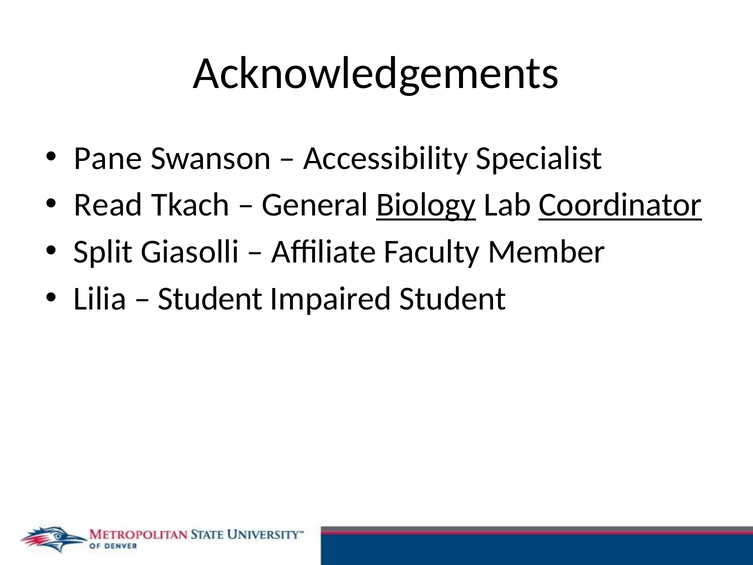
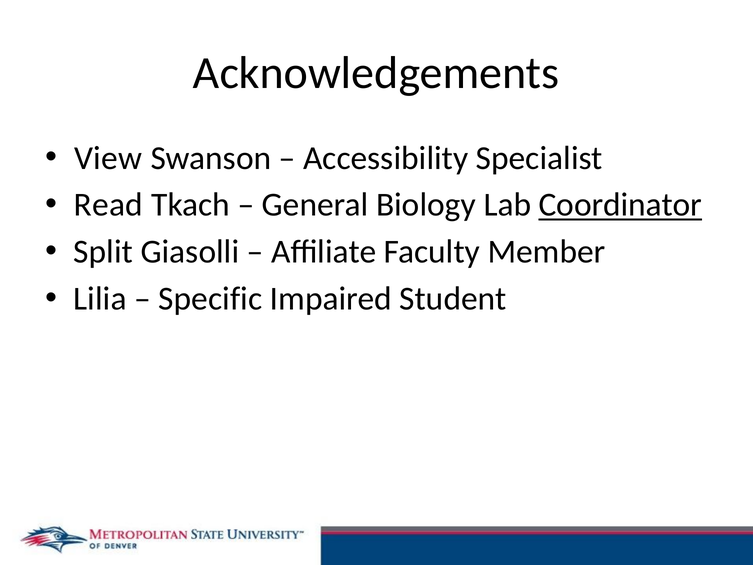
Pane: Pane -> View (108, 158)
Biology underline: present -> none (426, 205)
Student: Student -> Specific (210, 299)
